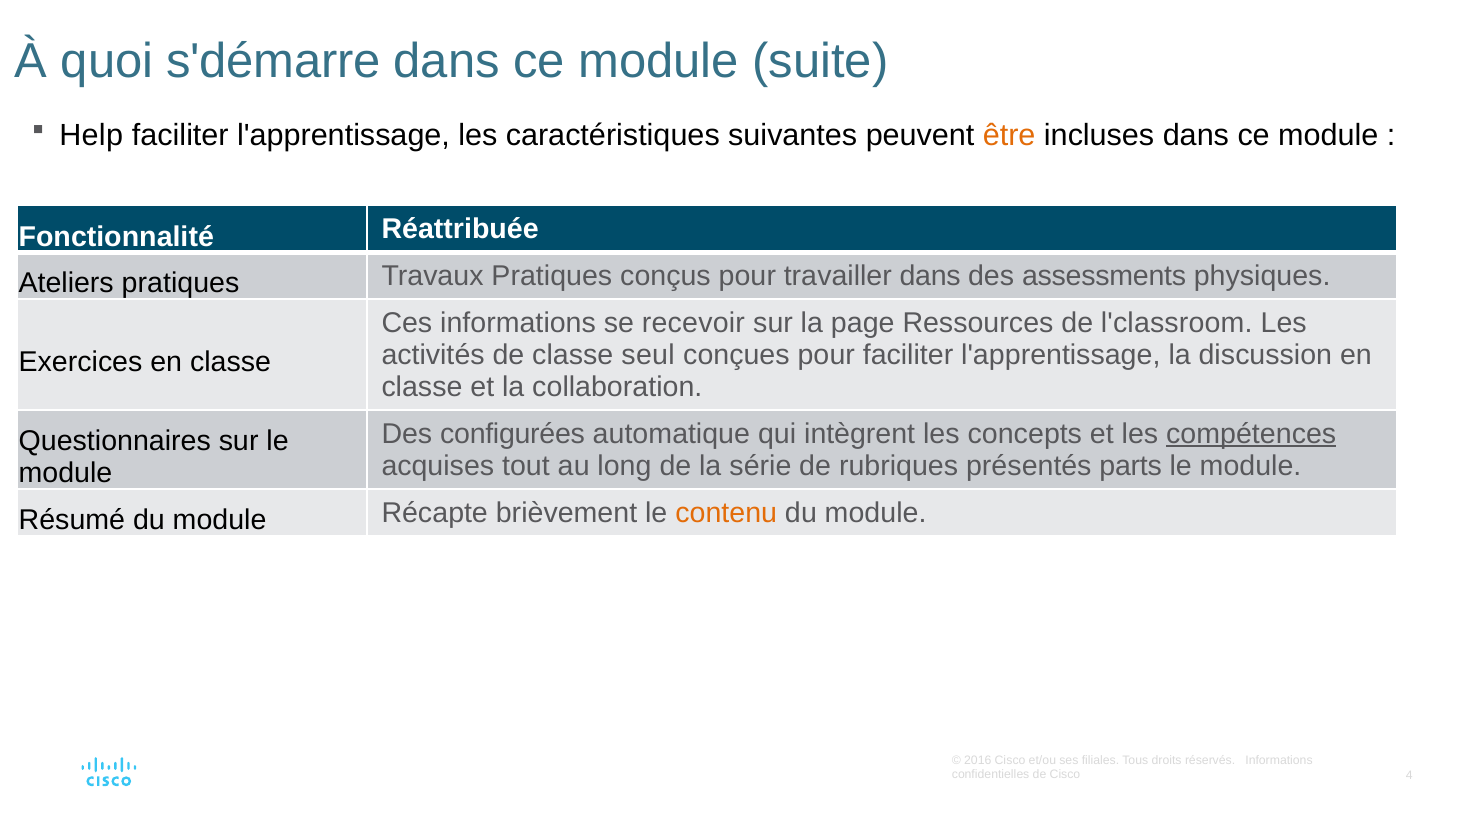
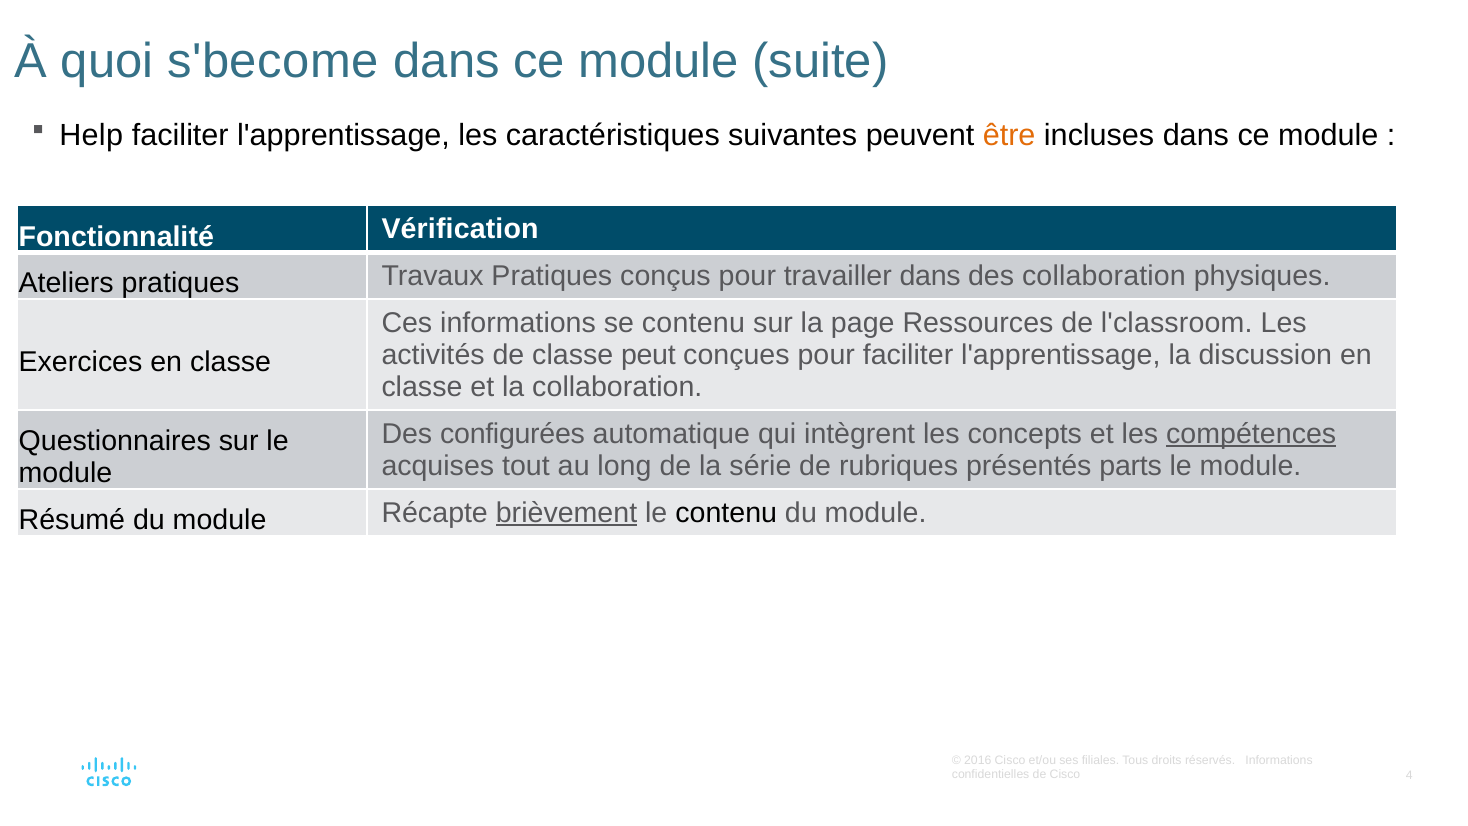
s'démarre: s'démarre -> s'become (273, 62)
Réattribuée: Réattribuée -> Vérification (460, 229)
des assessments: assessments -> collaboration (1104, 276)
se recevoir: recevoir -> contenu (693, 323)
seul: seul -> peut (648, 355)
brièvement underline: none -> present (567, 513)
contenu colour: orange -> black (726, 513)
